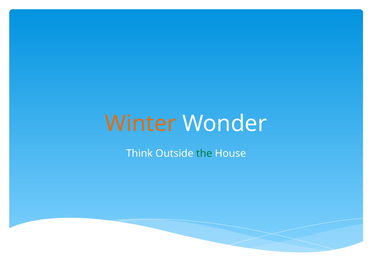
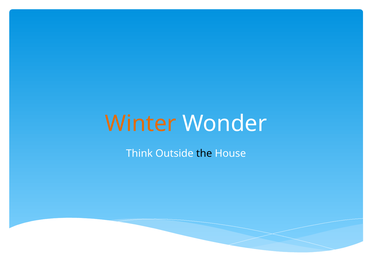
the colour: green -> black (204, 153)
